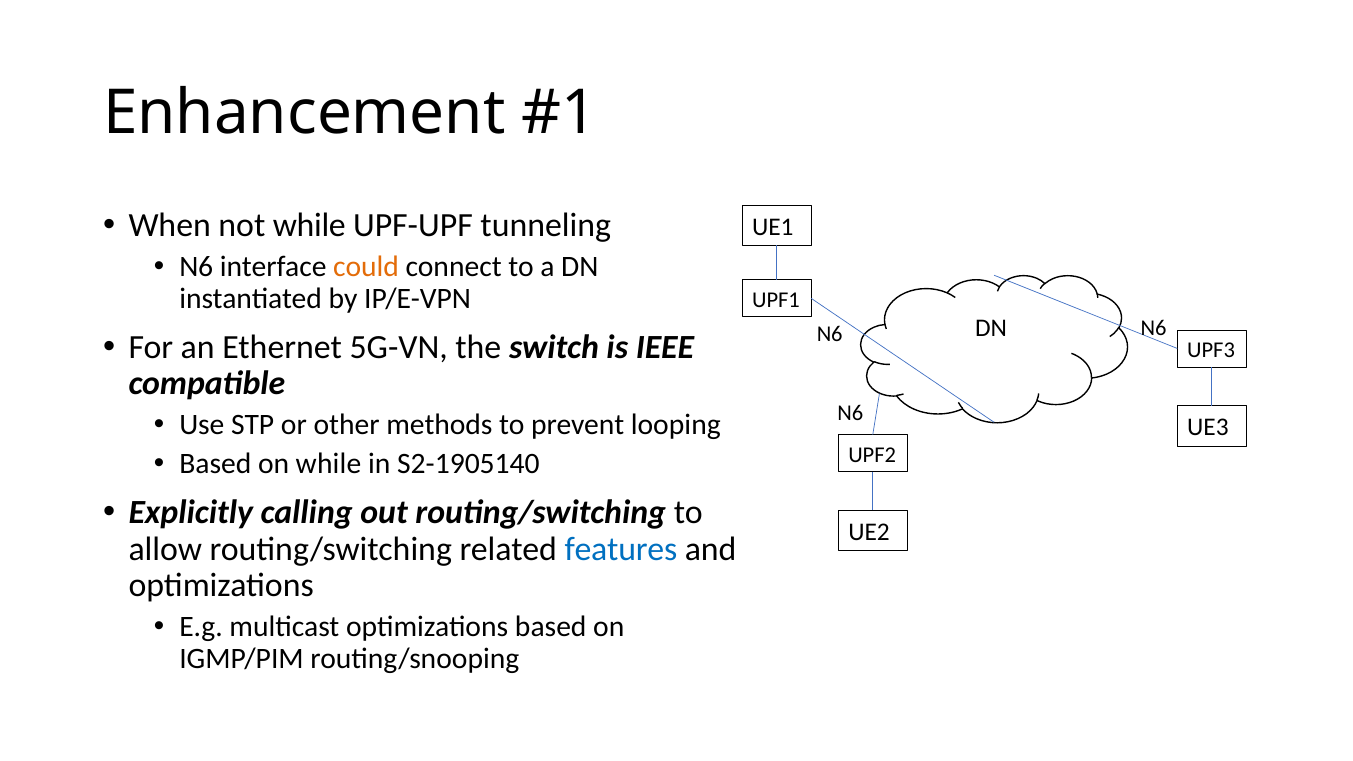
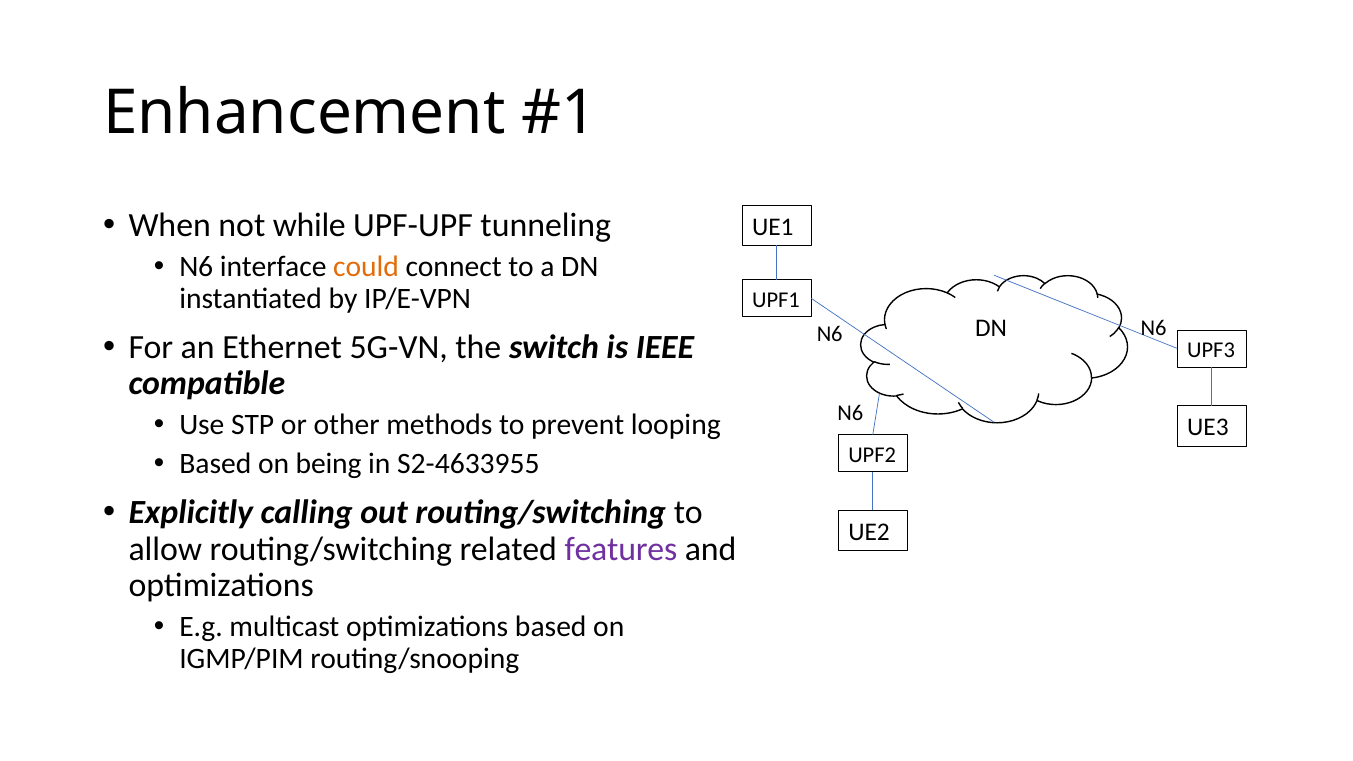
on while: while -> being (329, 464)
S2-1905140: S2-1905140 -> S2-4633955 (468, 464)
features colour: blue -> purple (621, 549)
